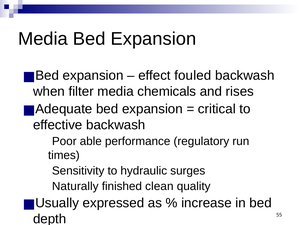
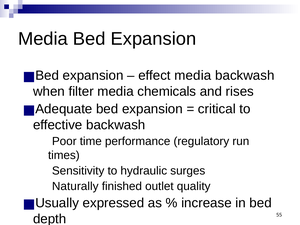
effect fouled: fouled -> media (193, 75)
able: able -> time (91, 141)
clean: clean -> outlet (159, 186)
